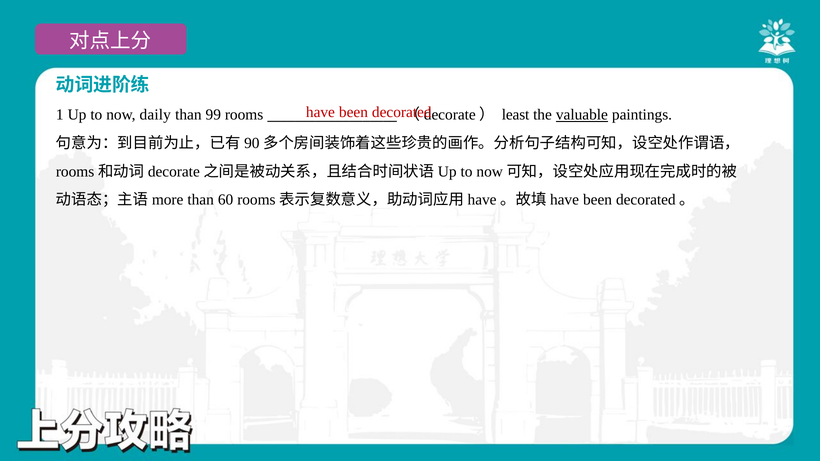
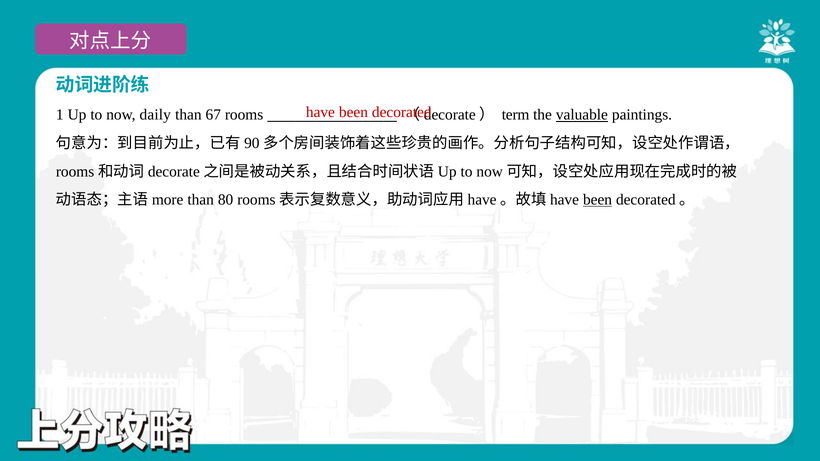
99: 99 -> 67 (213, 115)
least: least -> term (516, 115)
60: 60 -> 80 (226, 200)
been underline: none -> present (598, 200)
